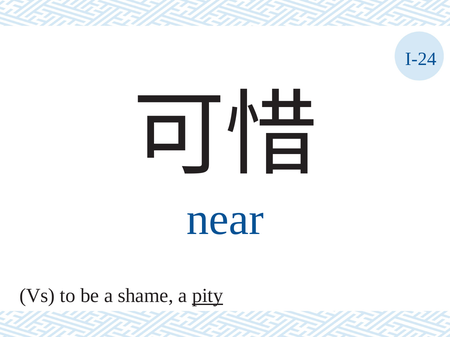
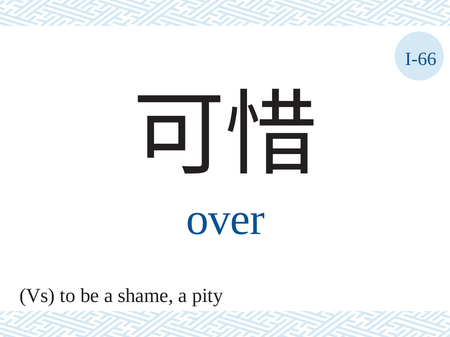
I-24: I-24 -> I-66 (421, 59)
near: near -> over (225, 220)
pity underline: present -> none (208, 296)
